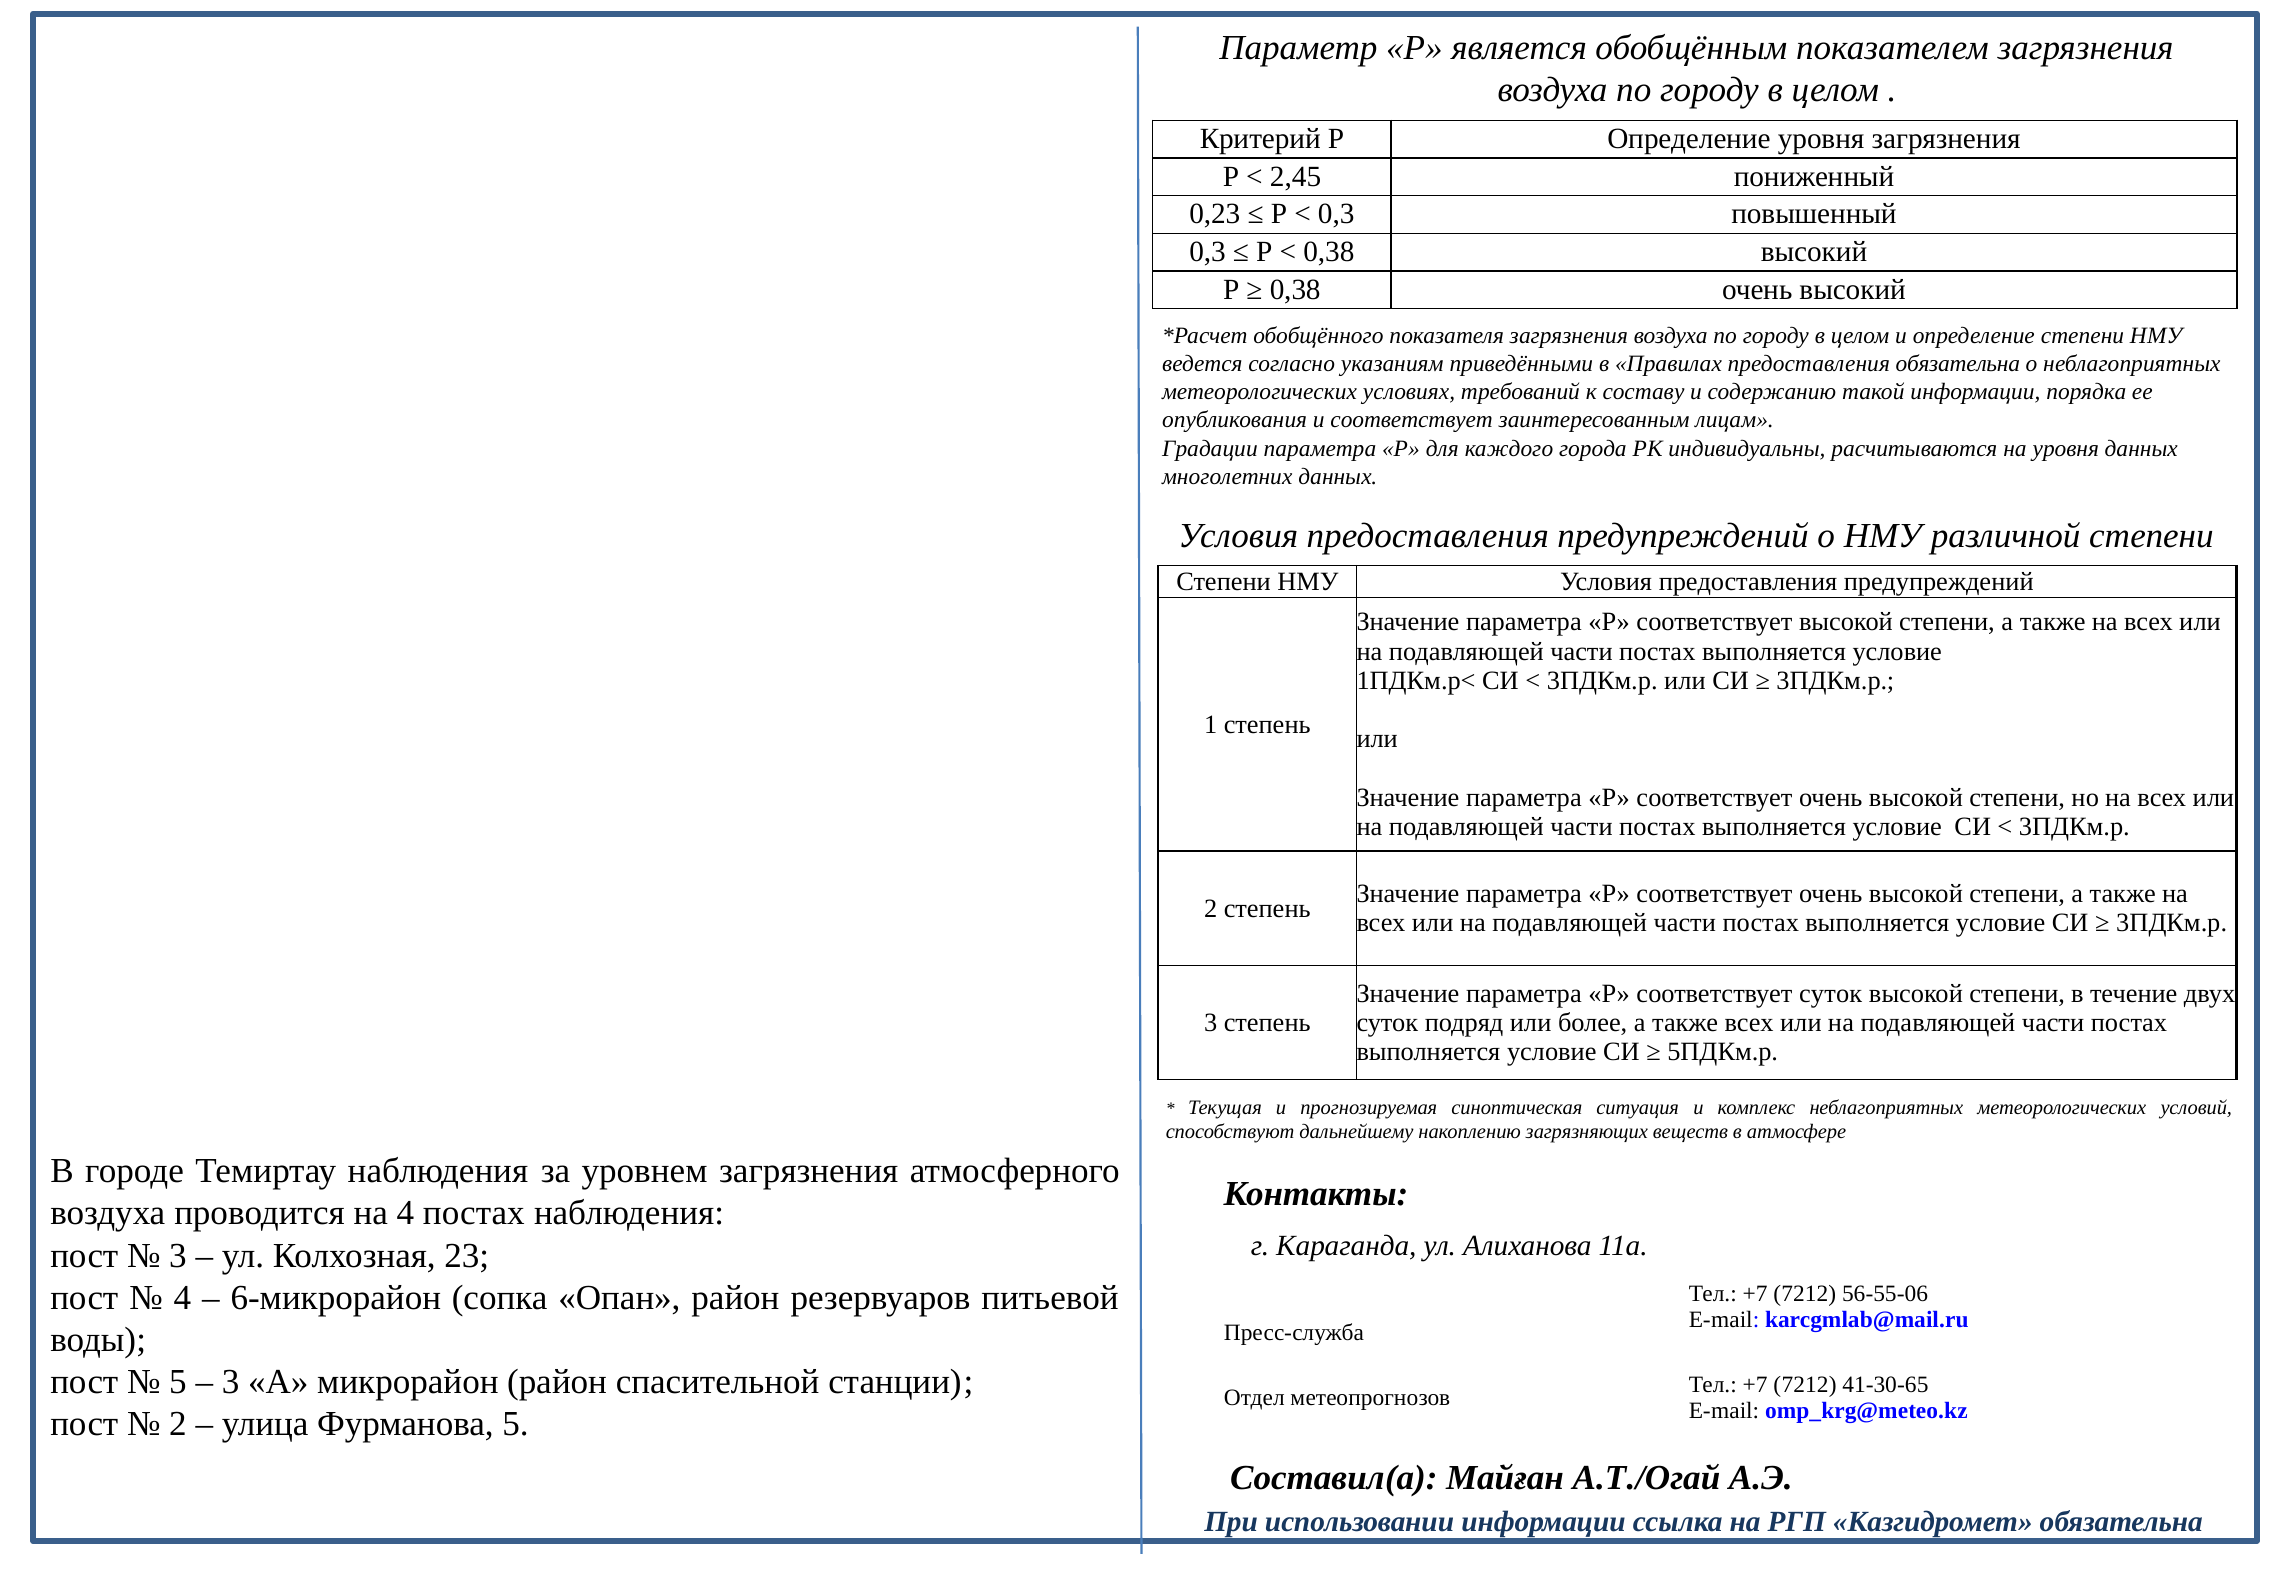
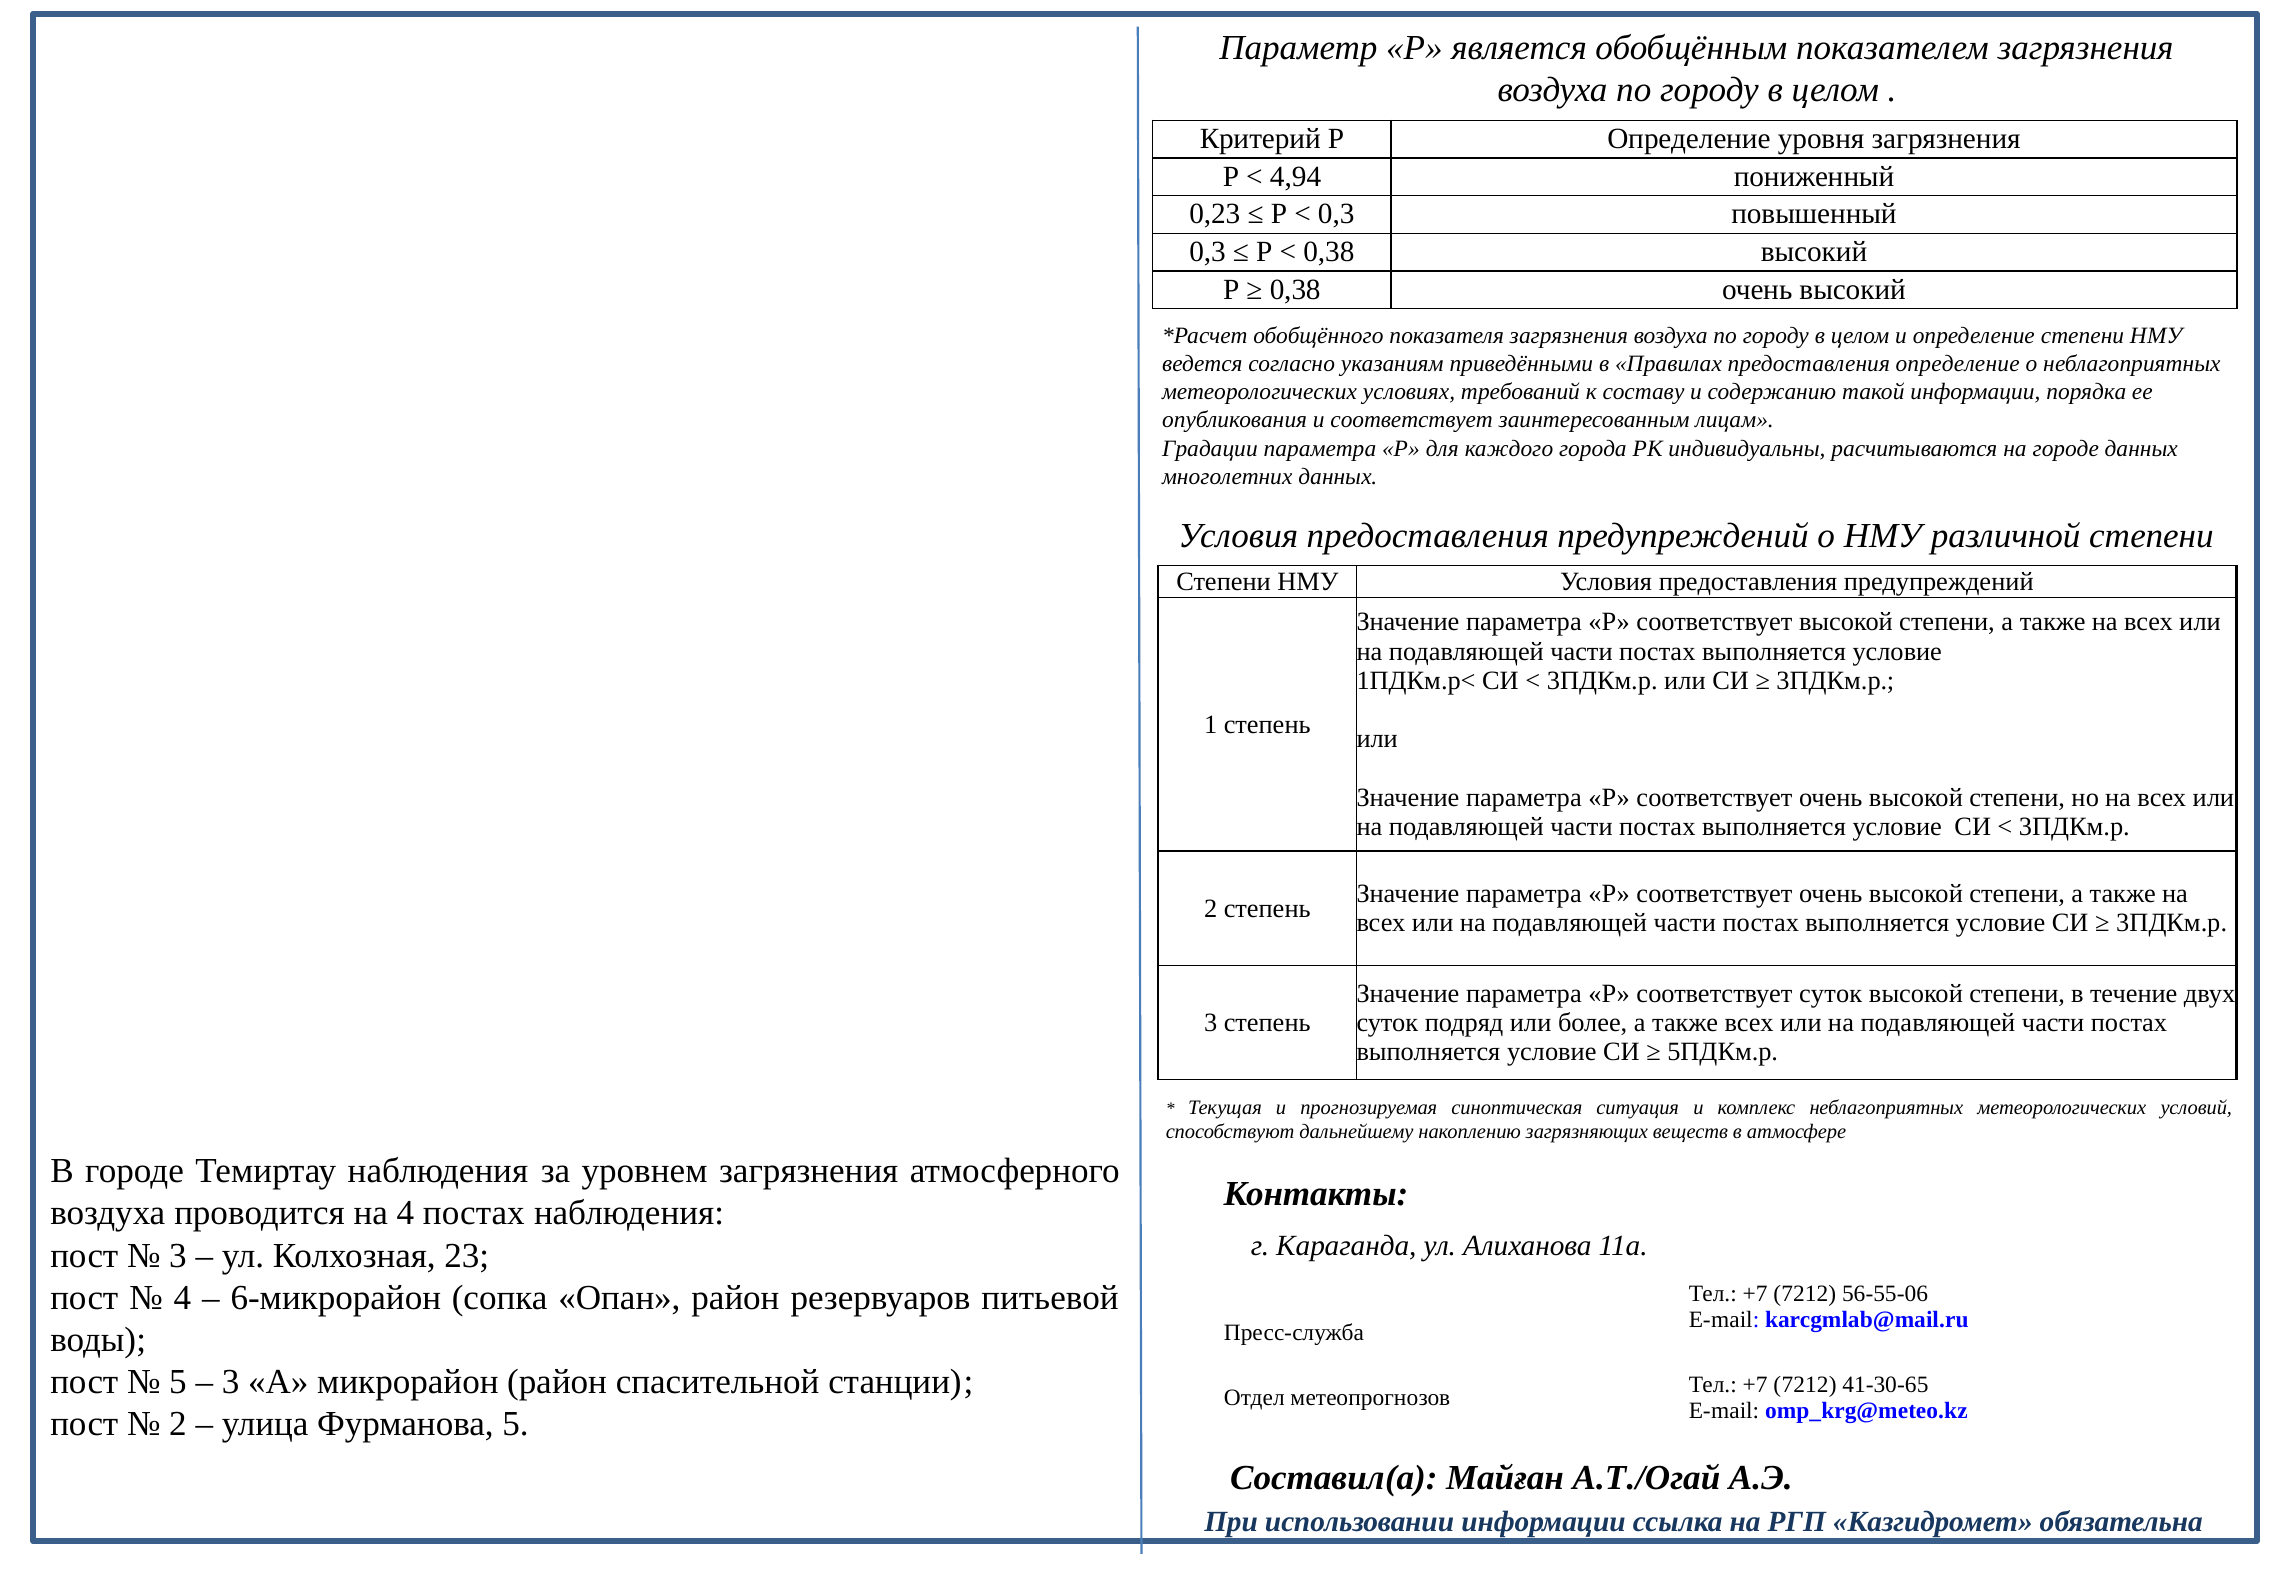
2,45: 2,45 -> 4,94 (1296, 177)
предоставления обязательна: обязательна -> определение (1958, 364)
на уровня: уровня -> городе (2066, 448)
